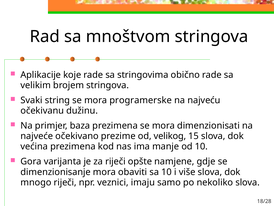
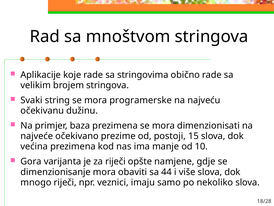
velikog: velikog -> postoji (170, 136)
sa 10: 10 -> 44 (167, 172)
